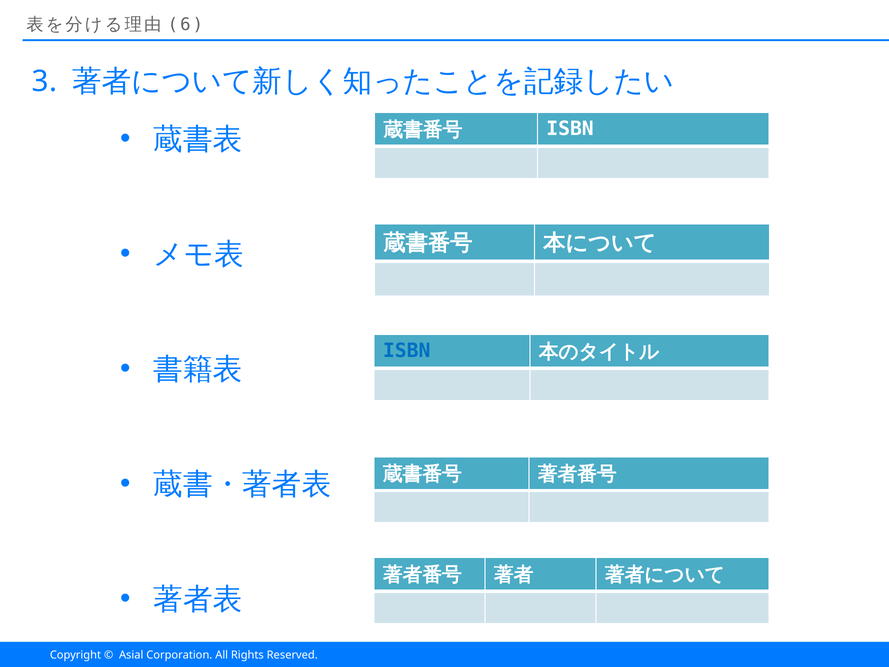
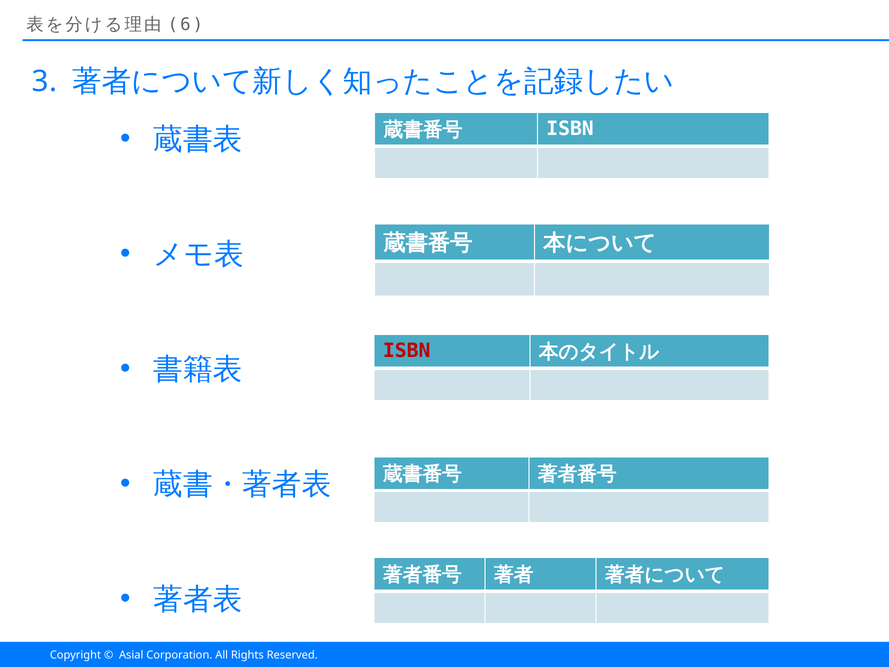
ISBN colour: blue -> red (407, 351)
